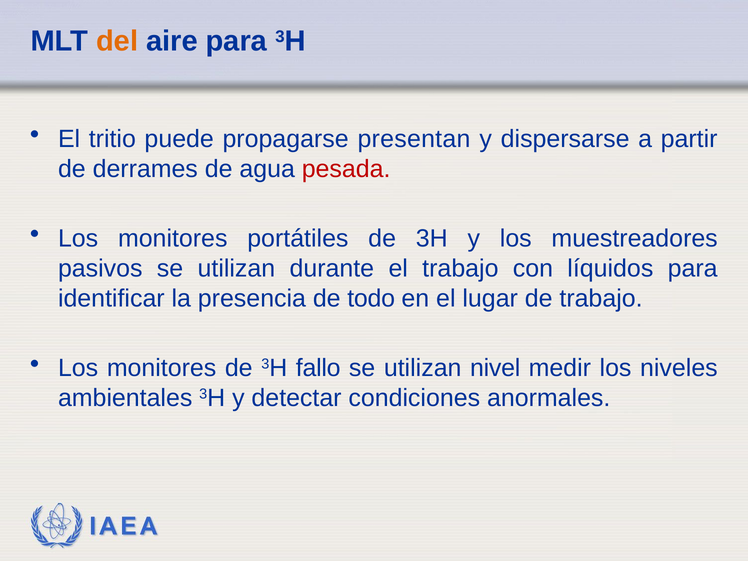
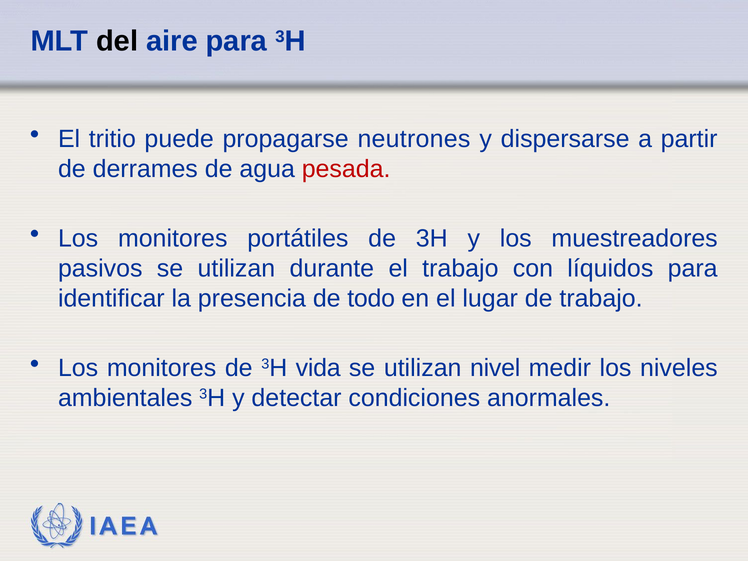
del colour: orange -> black (117, 41)
presentan: presentan -> neutrones (414, 139)
fallo: fallo -> vida (318, 368)
